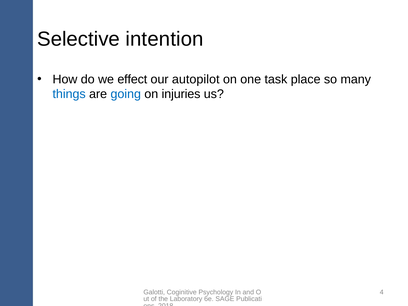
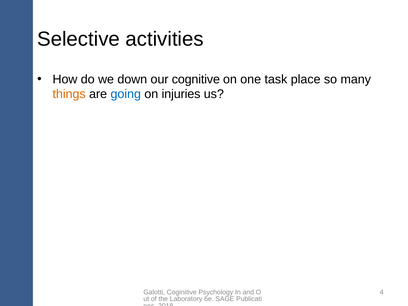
intention: intention -> activities (165, 39)
effect: effect -> down (132, 79)
autopilot: autopilot -> cognitive (196, 79)
things colour: blue -> orange (69, 94)
